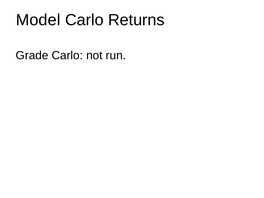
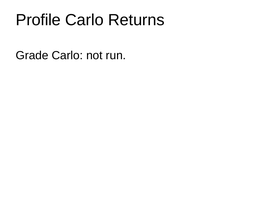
Model: Model -> Profile (38, 20)
